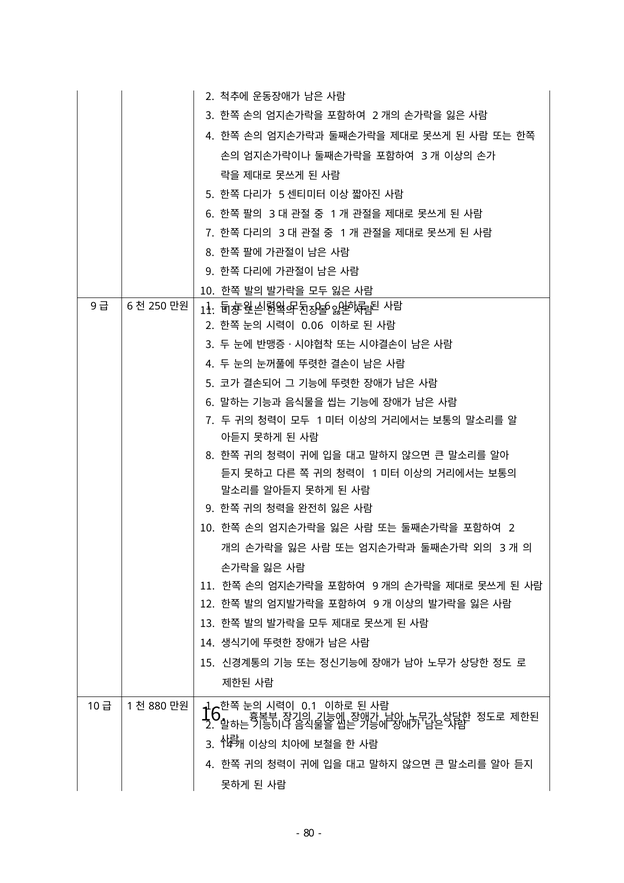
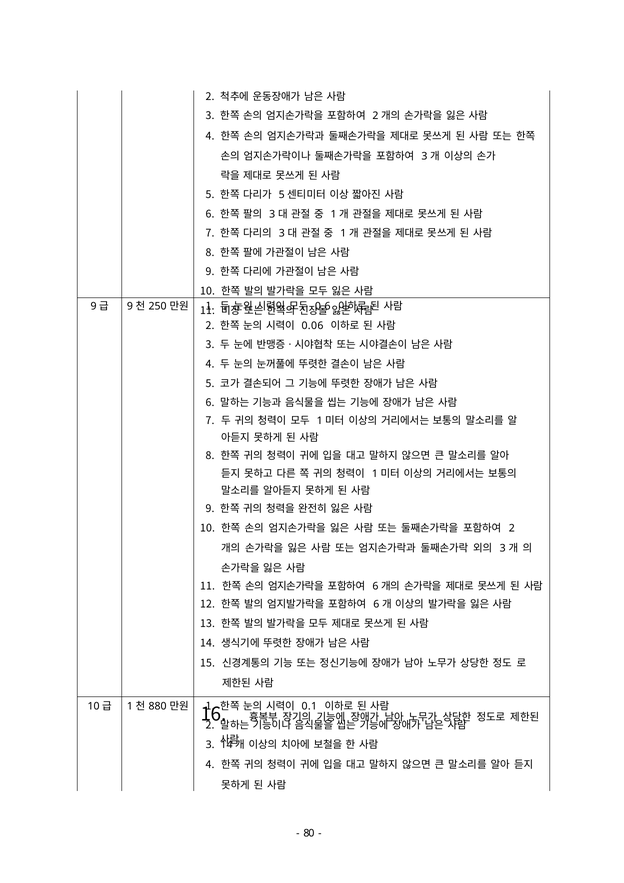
6: 6 -> 9 (130, 306)
9: 9 -> 6 (375, 586)
9: 9 -> 6 (376, 604)
